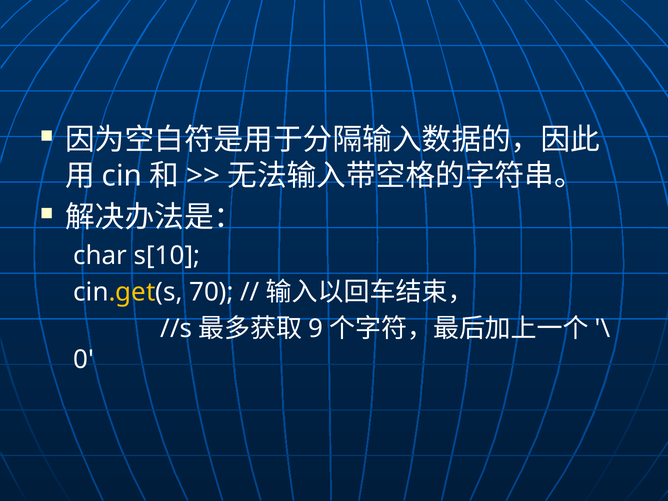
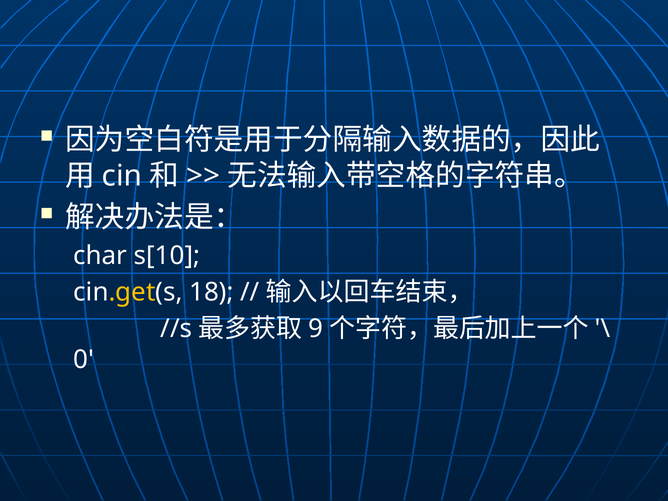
70: 70 -> 18 (211, 292)
